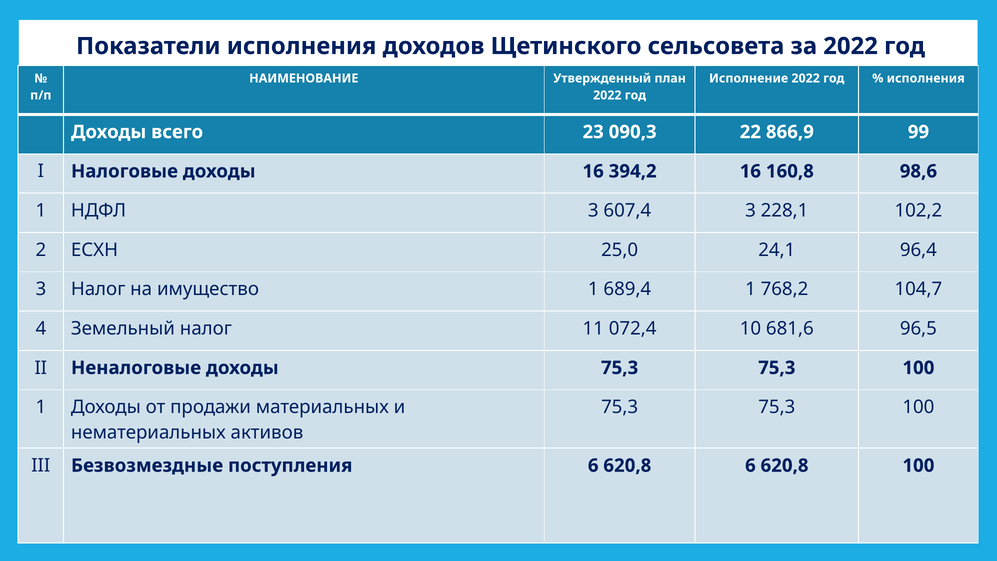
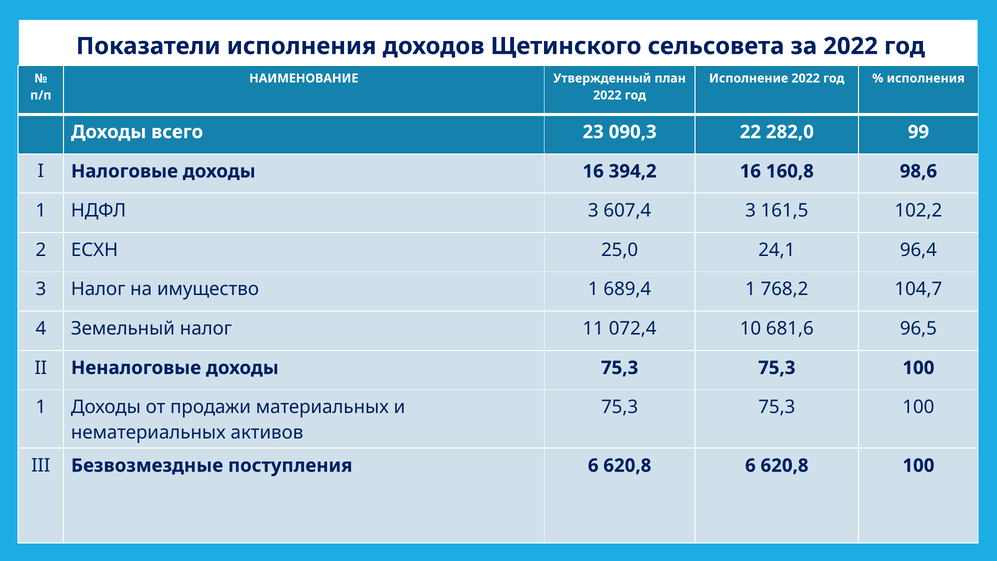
866,9: 866,9 -> 282,0 (790, 132)
228,1: 228,1 -> 161,5 (785, 211)
